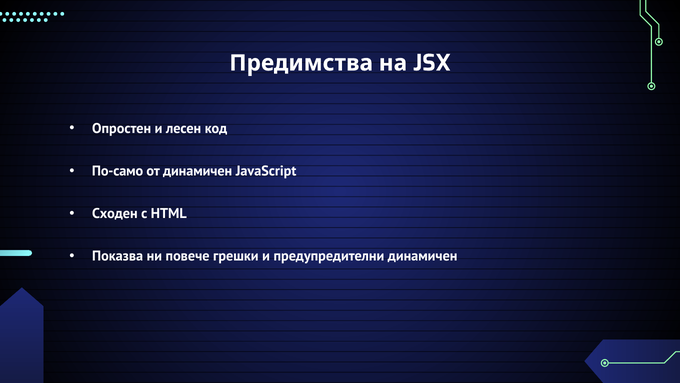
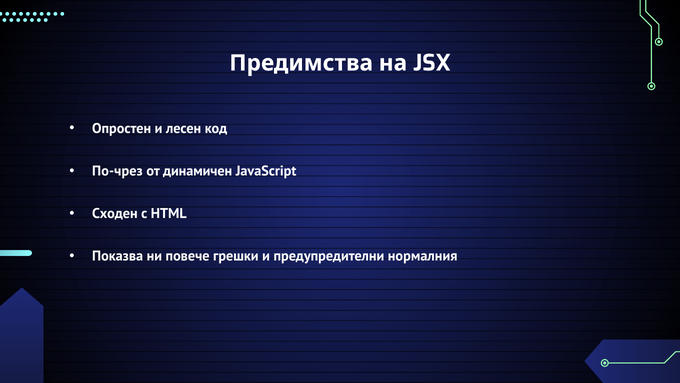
По-само: По-само -> По-чрез (117, 171)
предупредителни динамичен: динамичен -> нормалния (423, 256)
